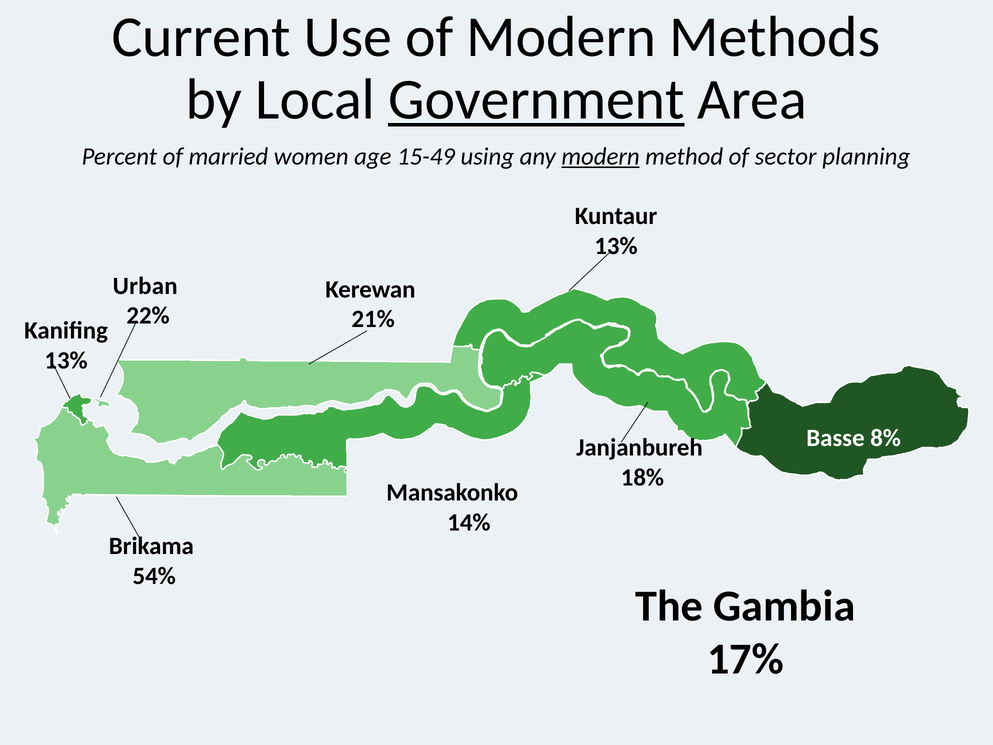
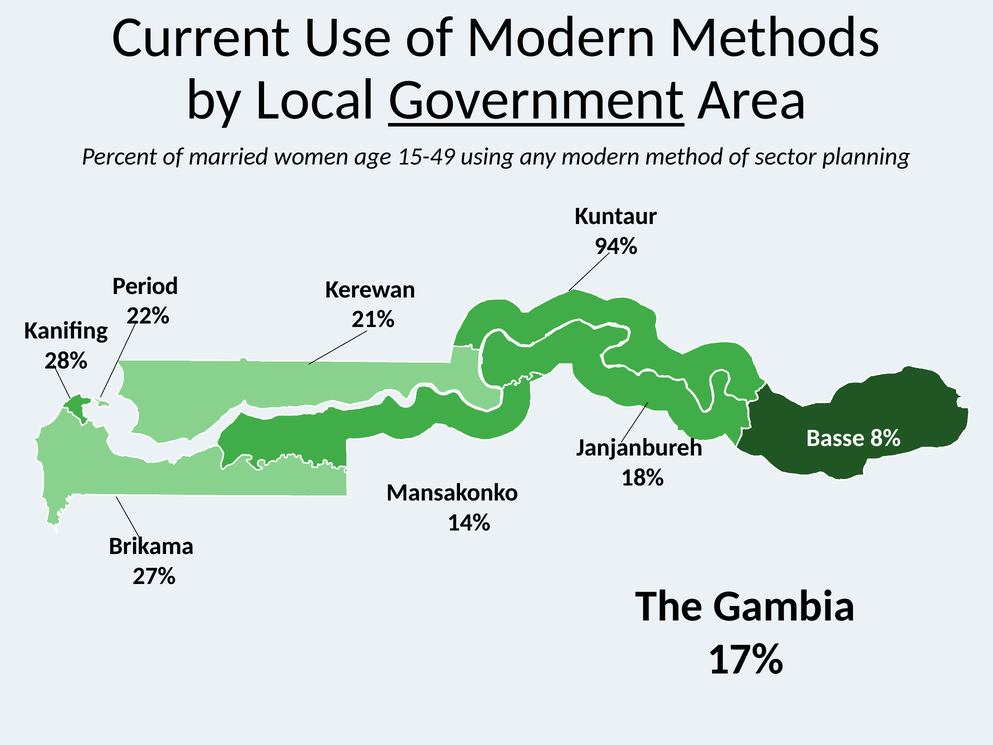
modern underline: present -> none (601, 157)
13%: 13% -> 94% (616, 246)
Urban: Urban -> Period (145, 286)
13%: 13% -> 28% (66, 360)
54%: 54% -> 27% (154, 576)
